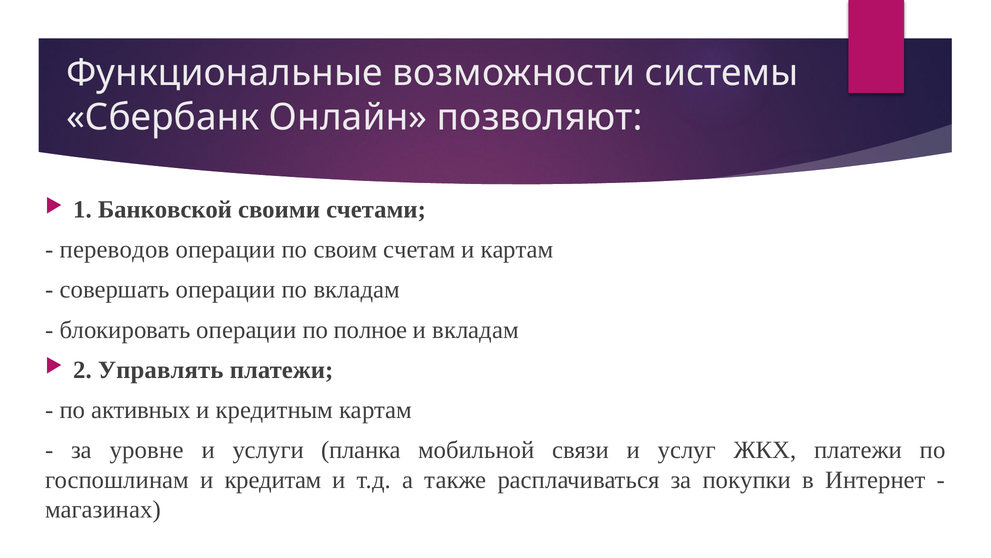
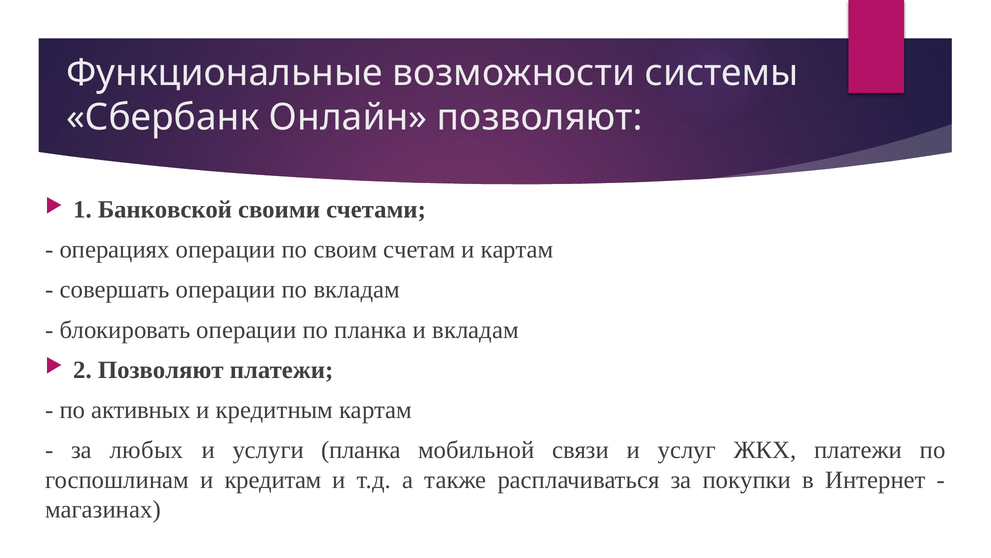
переводов: переводов -> операциях (115, 249)
по полное: полное -> планка (371, 330)
2 Управлять: Управлять -> Позволяют (161, 370)
уровне: уровне -> любых (147, 450)
